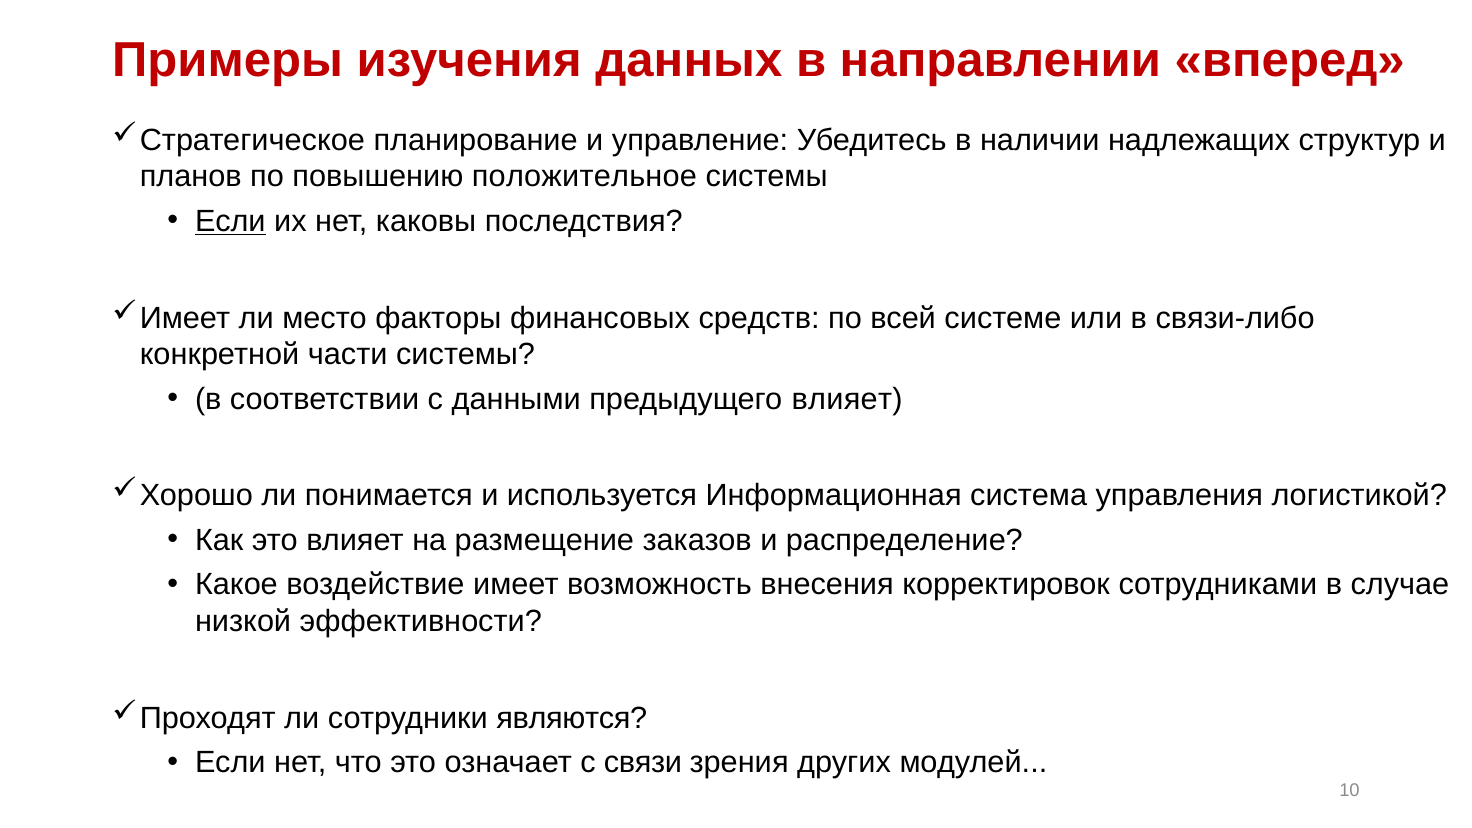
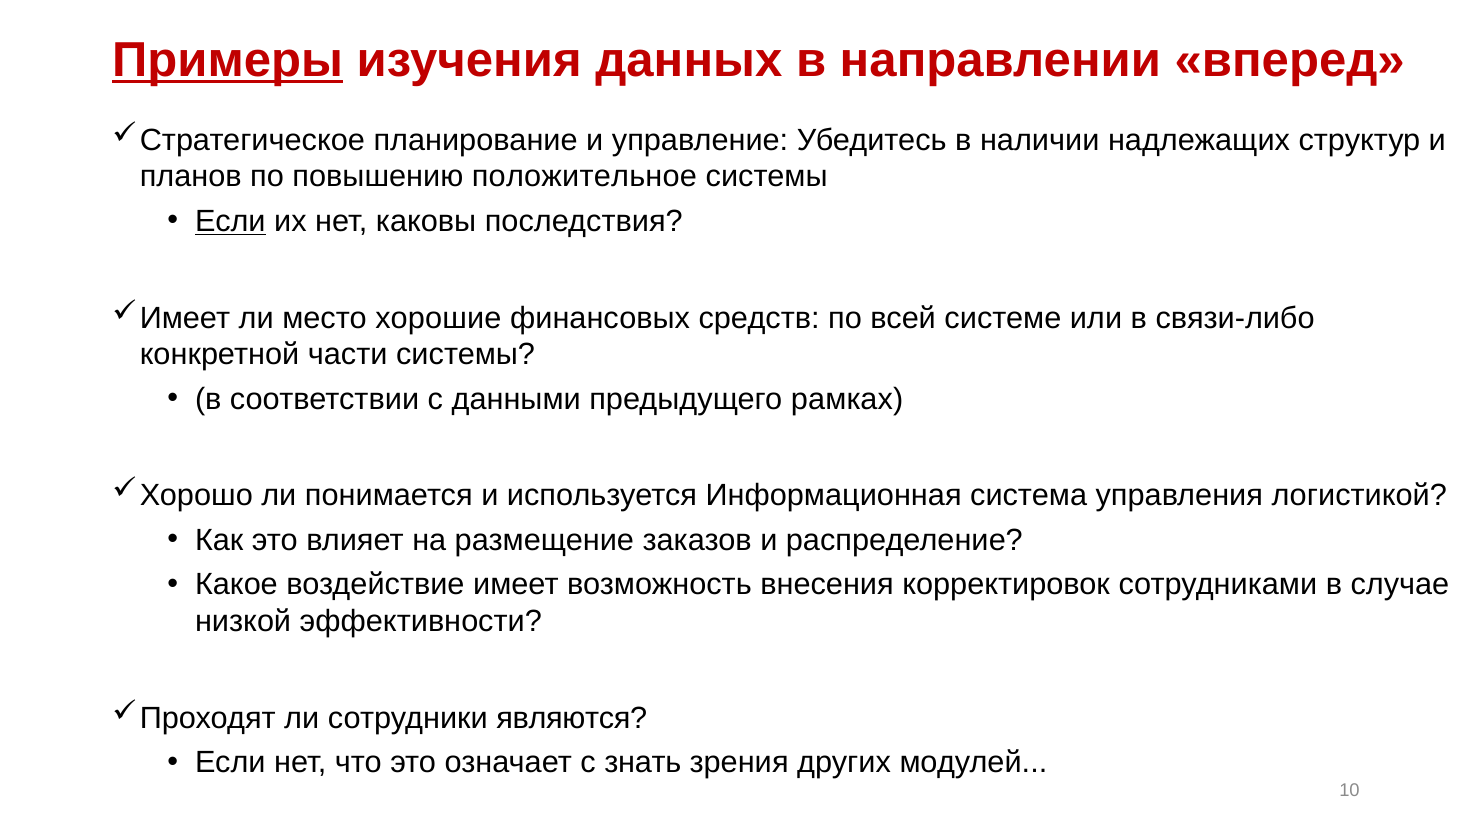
Примеры underline: none -> present (228, 60)
факторы: факторы -> хорошие (438, 318)
предыдущего влияет: влияет -> рамках (847, 399)
связи: связи -> знать (643, 763)
